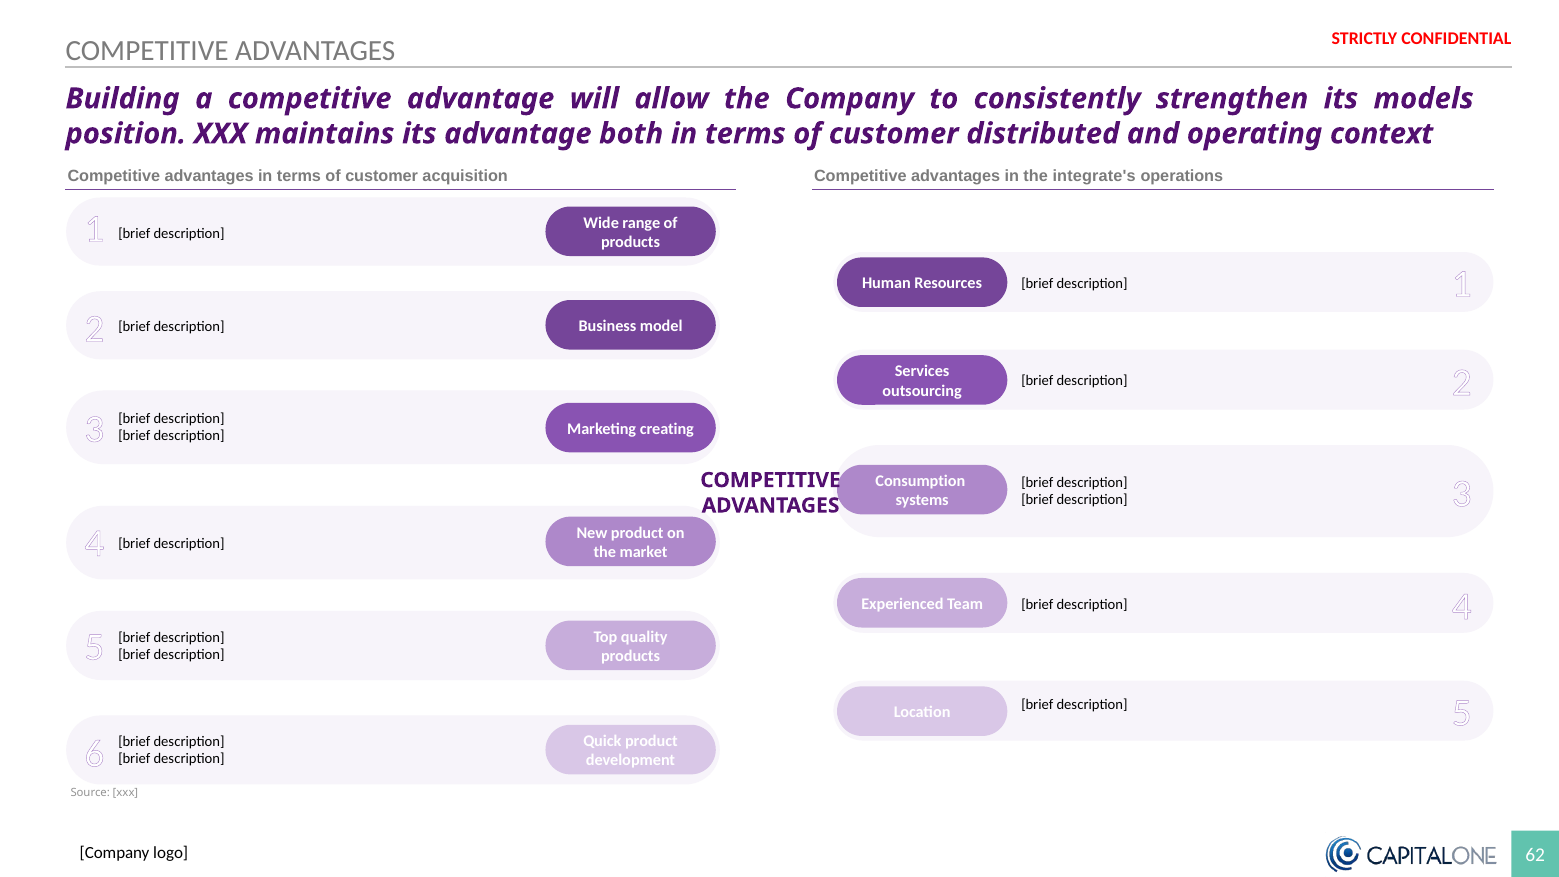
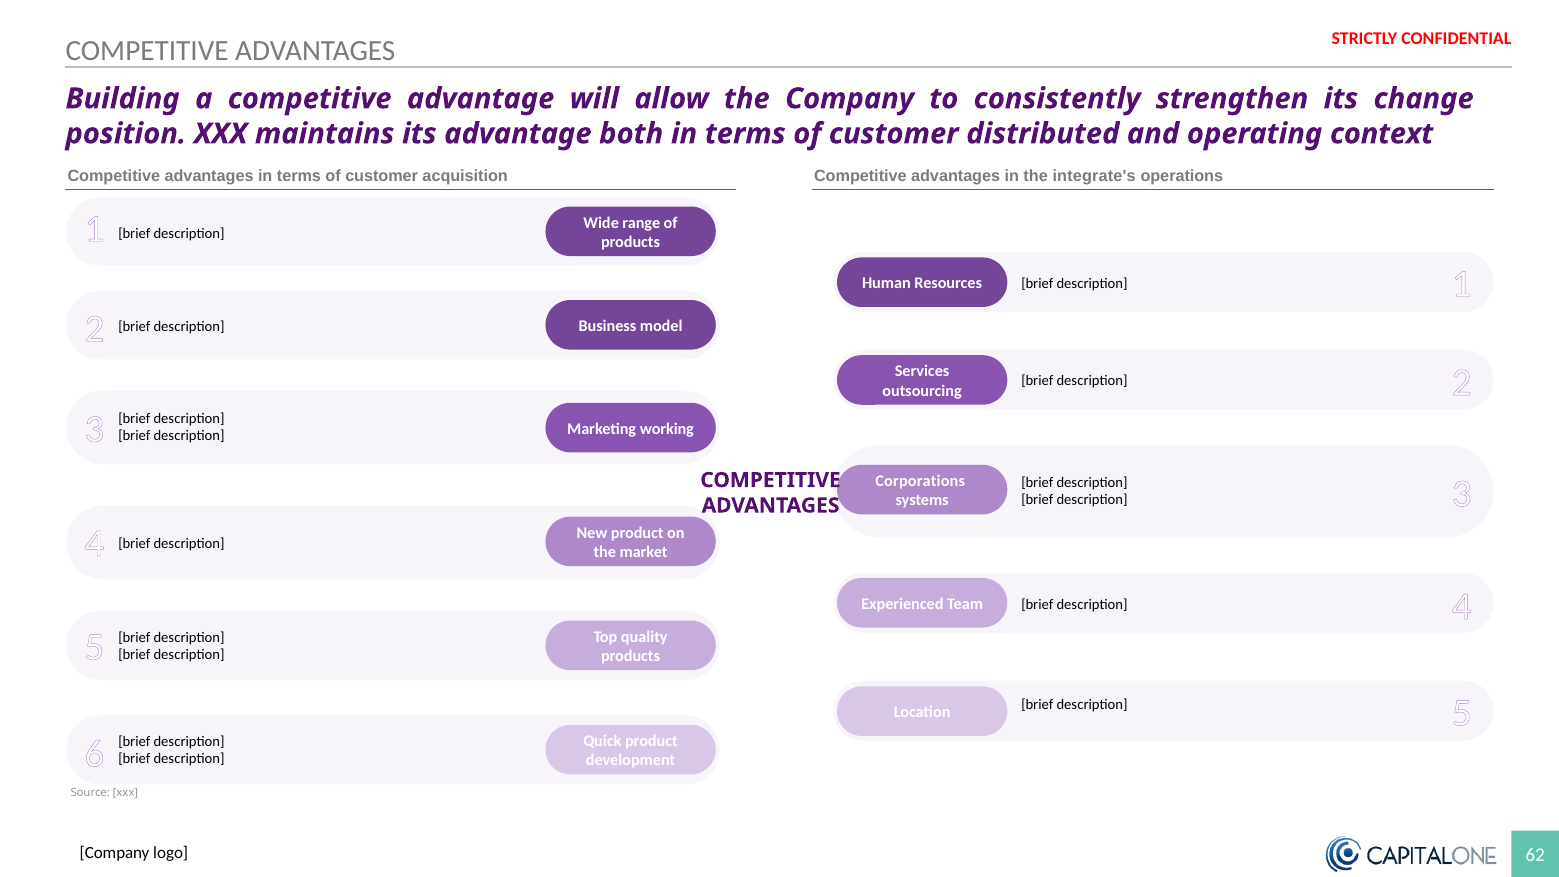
models: models -> change (1424, 99)
creating: creating -> working (667, 429)
Consumption: Consumption -> Corporations (920, 481)
